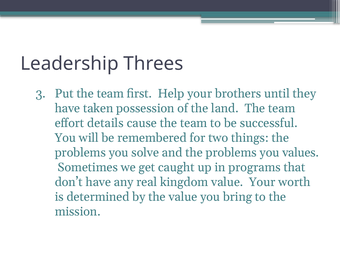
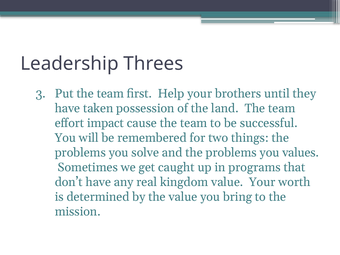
details: details -> impact (106, 123)
